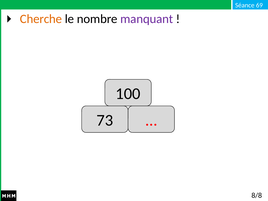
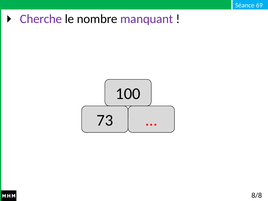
Cherche colour: orange -> purple (41, 19)
